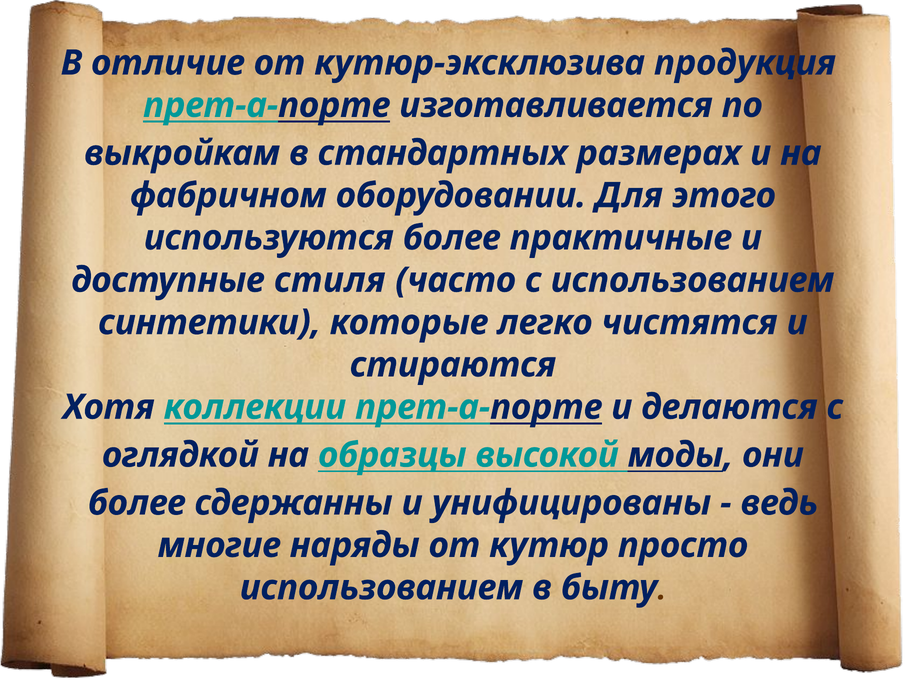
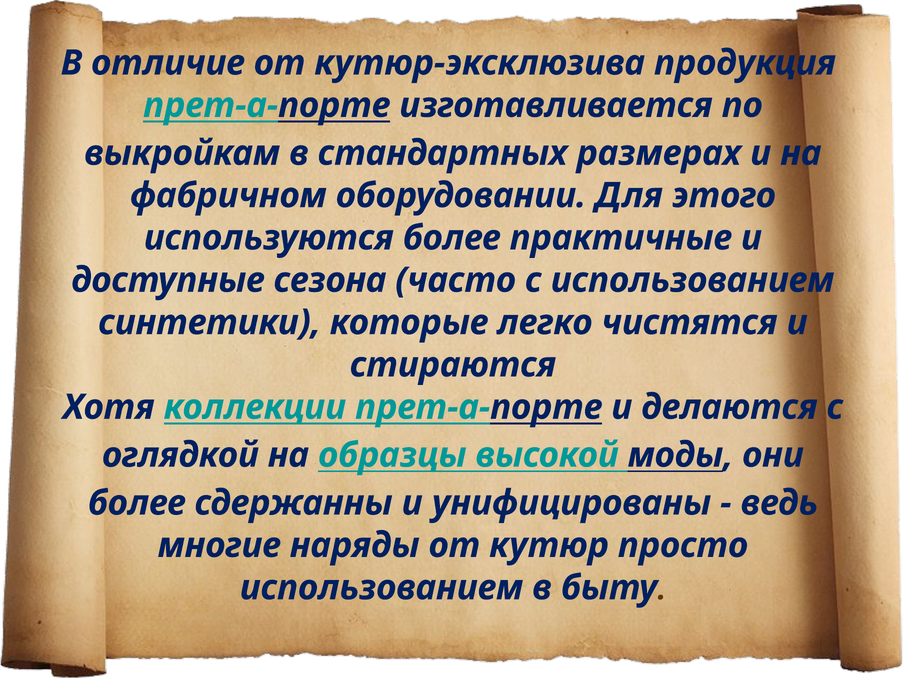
стиля: стиля -> сезона (330, 280)
